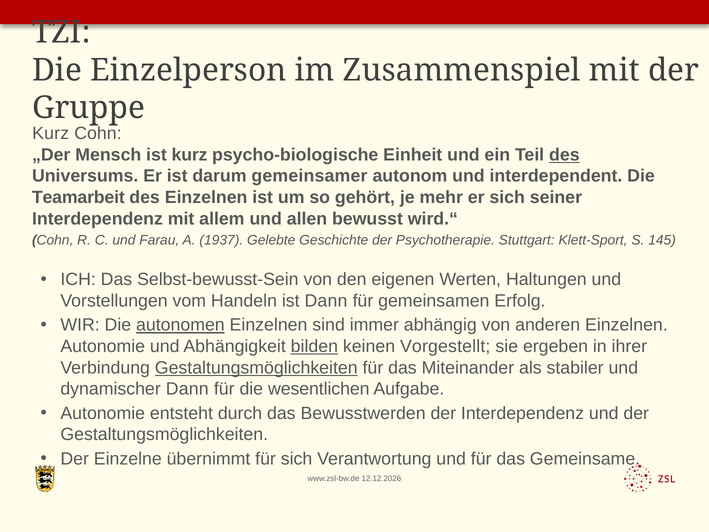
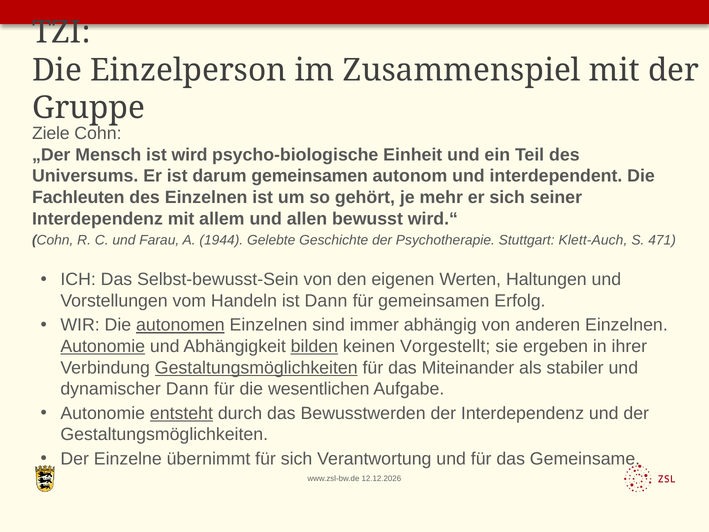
Kurz: Kurz -> Ziele (51, 134)
ist kurz: kurz -> wird (190, 155)
des underline: present -> none (564, 155)
darum gemeinsamer: gemeinsamer -> gemeinsamen (310, 176)
Teamarbeit: Teamarbeit -> Fachleuten (78, 197)
1937: 1937 -> 1944 (221, 240)
Klett-Sport: Klett-Sport -> Klett-Auch (593, 240)
145: 145 -> 471 (662, 240)
Autonomie underline: none -> present (103, 346)
entsteht underline: none -> present (181, 413)
